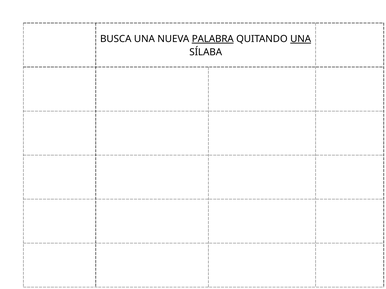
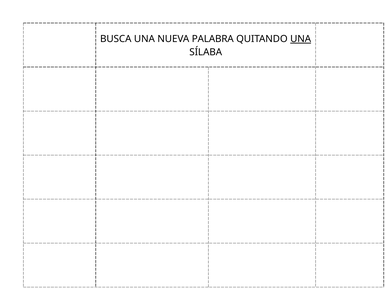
PALABRA underline: present -> none (213, 39)
